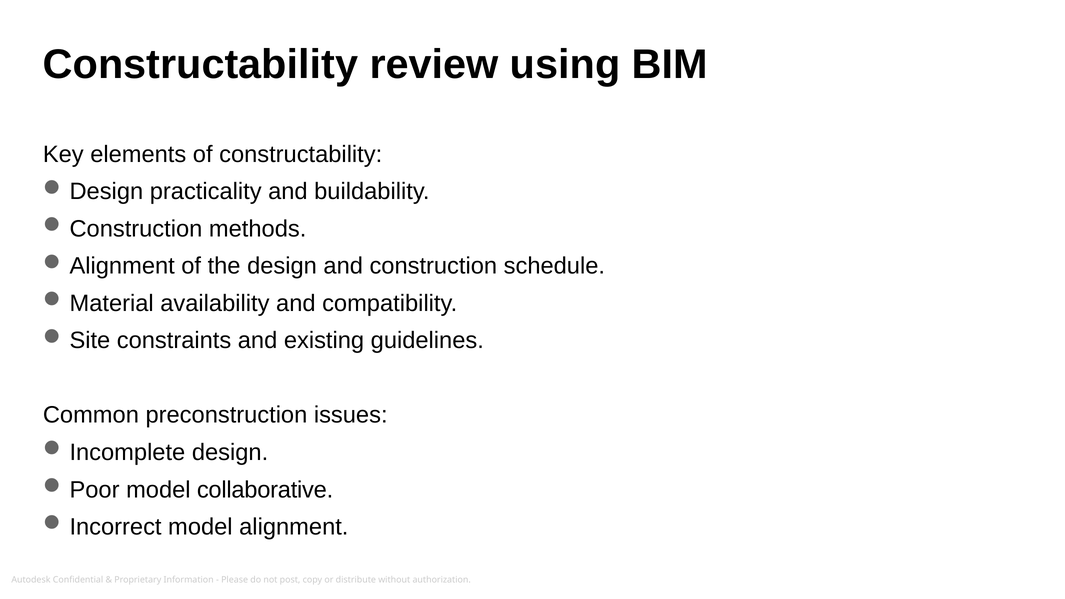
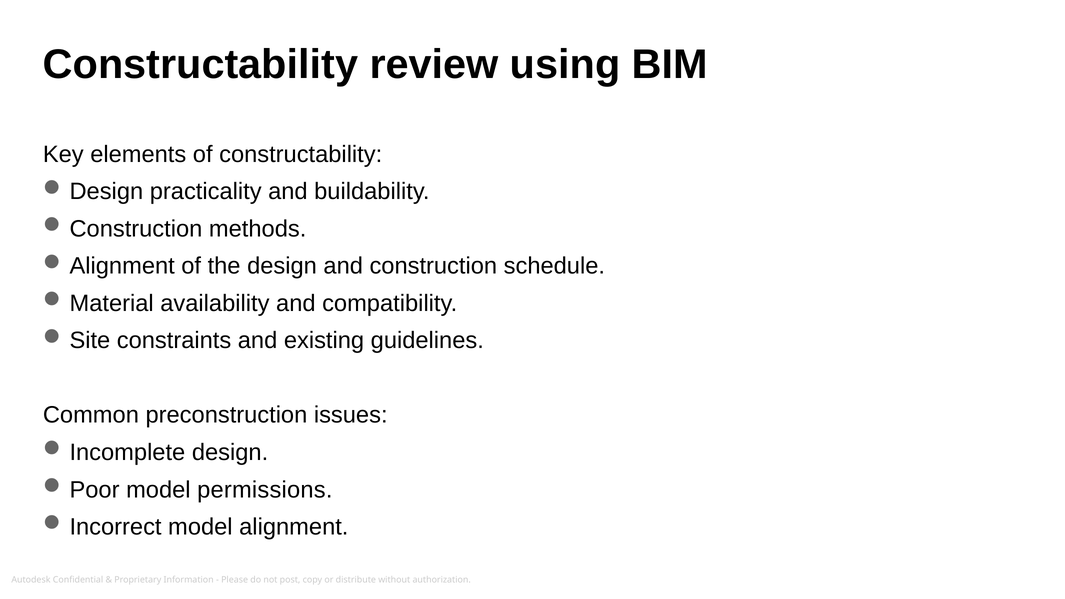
collaborative: collaborative -> permissions (265, 490)
